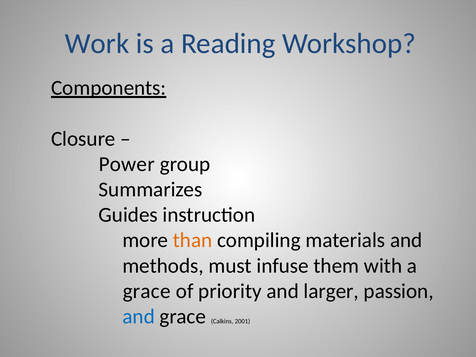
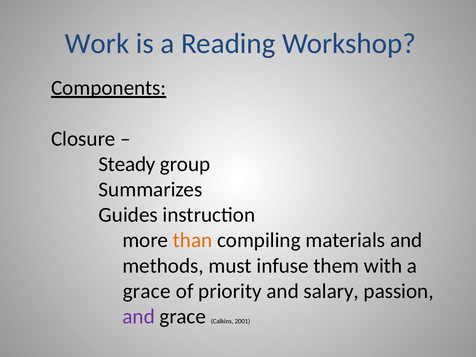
Power: Power -> Steady (127, 164)
larger: larger -> salary (331, 291)
and colour: blue -> purple (139, 316)
